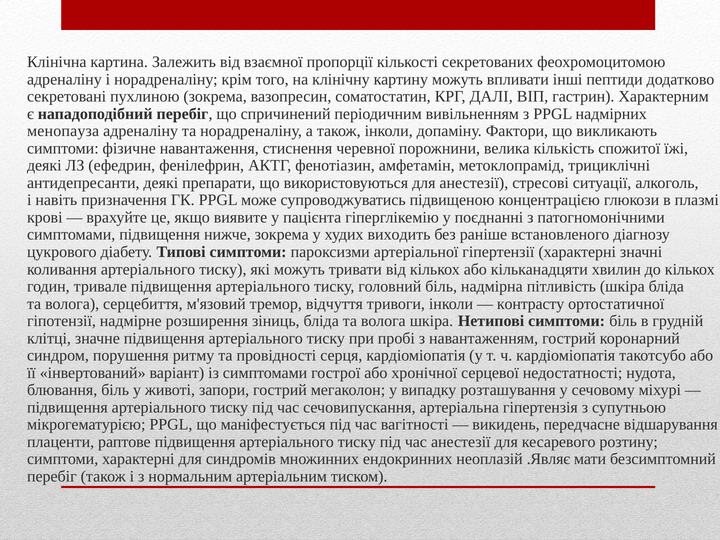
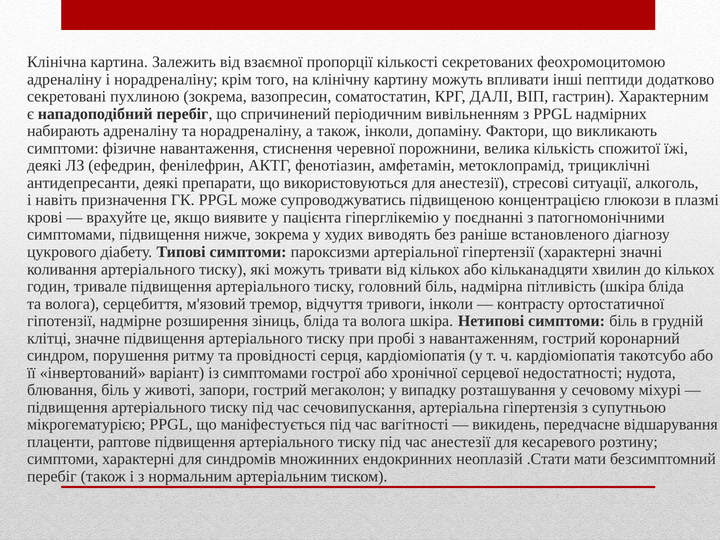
менопауза: менопауза -> набирають (63, 131)
виходить: виходить -> виводять (399, 235)
.Являє: .Являє -> .Стати (548, 459)
